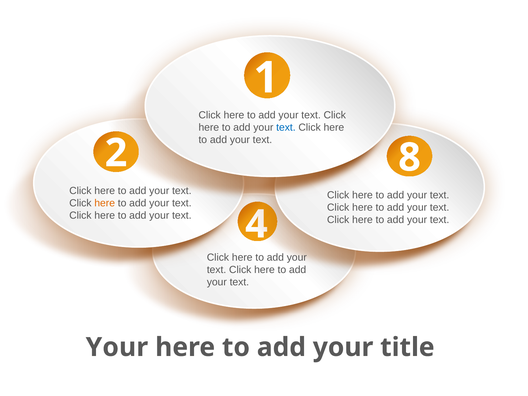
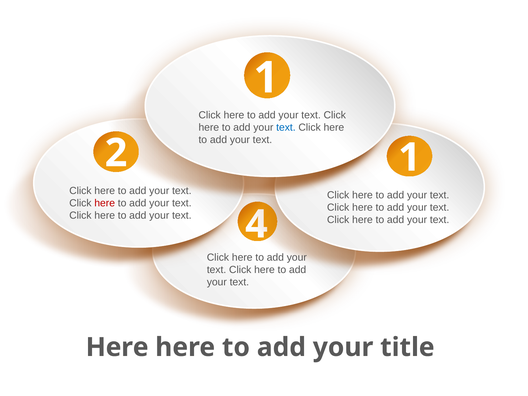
2 8: 8 -> 1 (409, 158)
here colour: orange -> red (105, 203)
Your: Your -> Here (117, 347)
